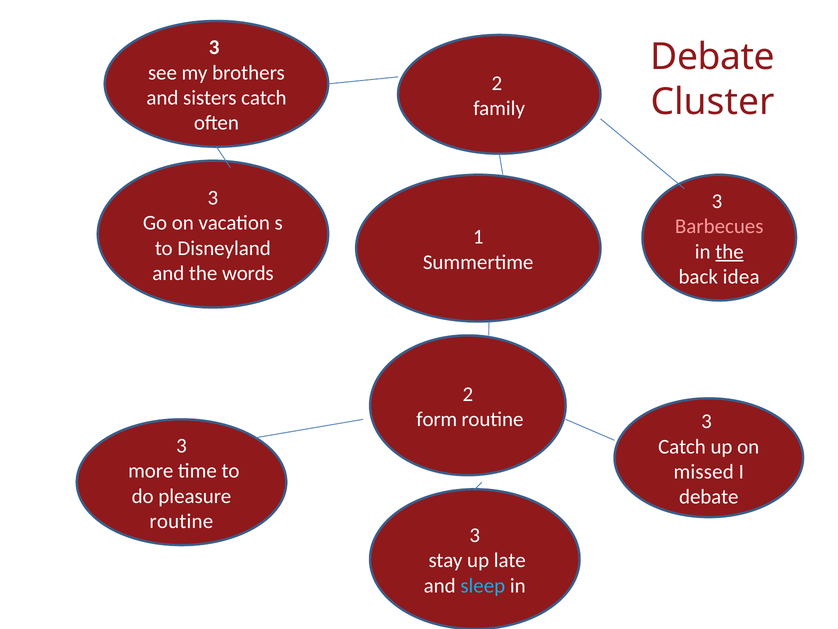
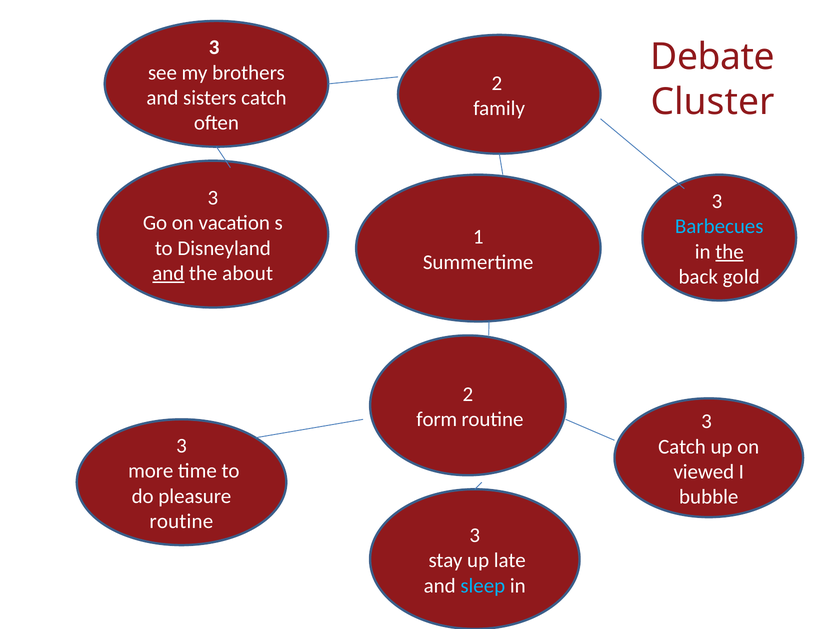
Barbecues colour: pink -> light blue (719, 226)
and underline: none -> present (168, 273)
words: words -> about (248, 273)
idea: idea -> gold (741, 277)
missed: missed -> viewed (704, 471)
debate: debate -> bubble (709, 497)
